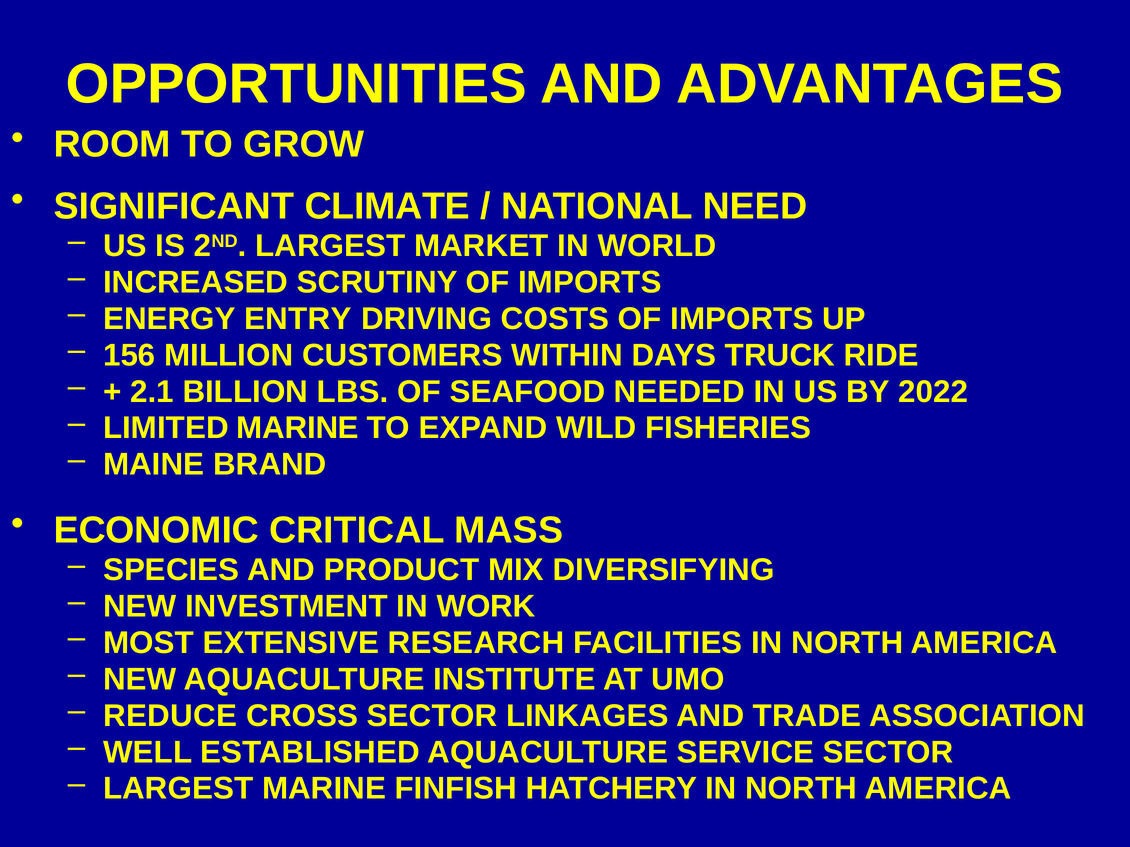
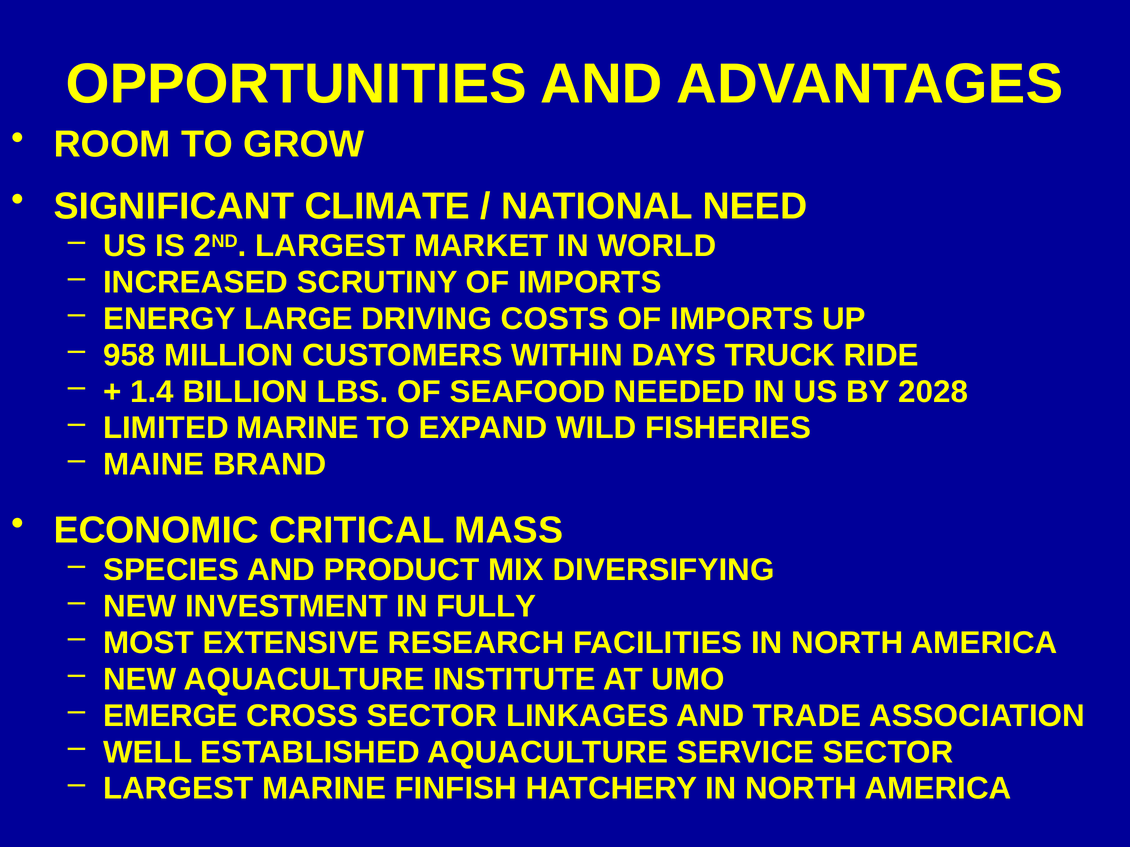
ENTRY: ENTRY -> LARGE (298, 319)
156: 156 -> 958 (129, 356)
2.1: 2.1 -> 1.4 (152, 392)
2022: 2022 -> 2028 (933, 392)
WORK: WORK -> FULLY (486, 607)
REDUCE: REDUCE -> EMERGE (170, 716)
